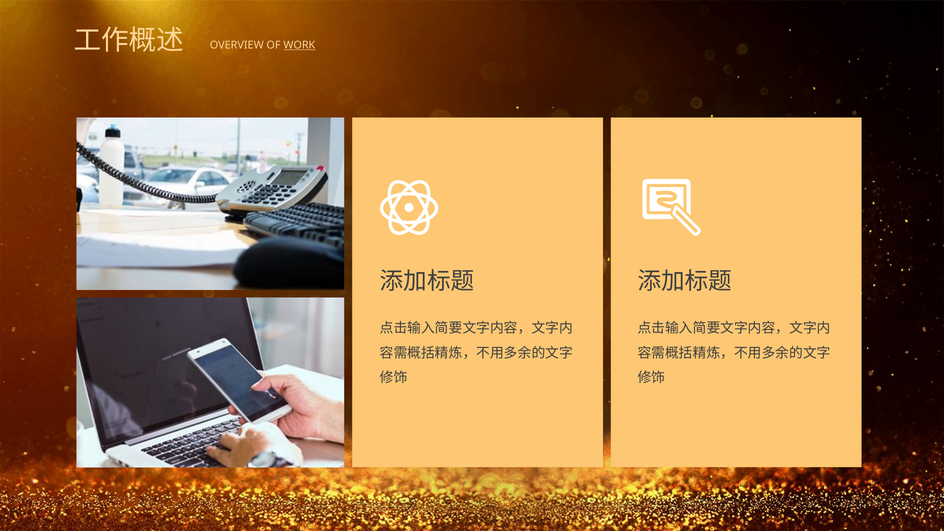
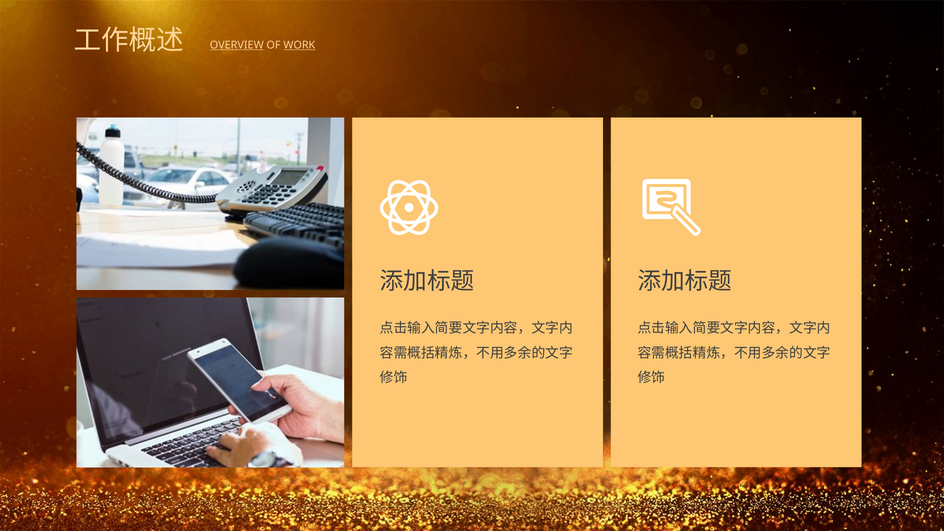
OVERVIEW underline: none -> present (237, 45)
